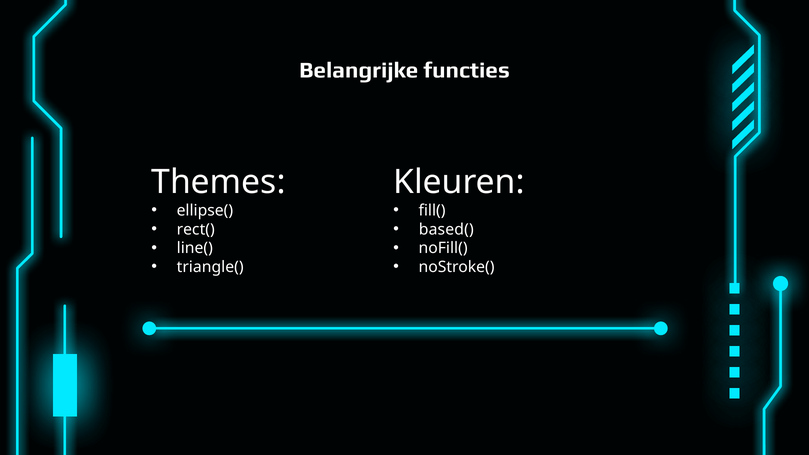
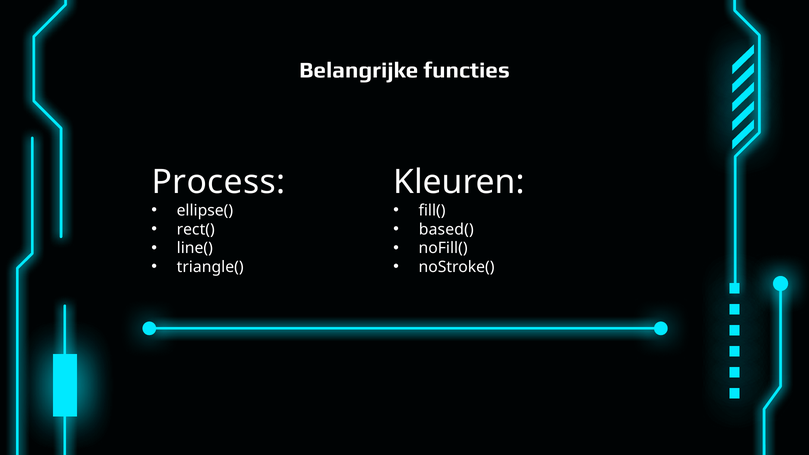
Themes: Themes -> Process (218, 182)
